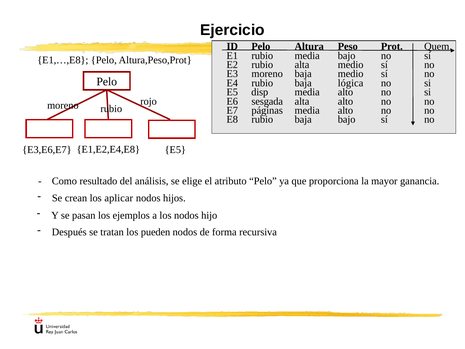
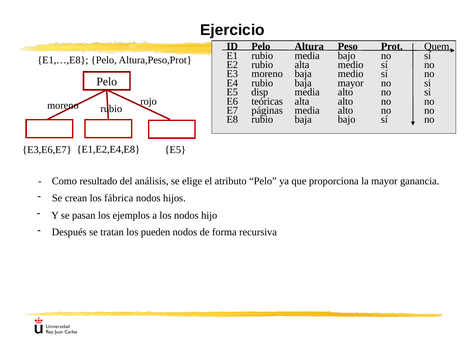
baja lógica: lógica -> mayor (351, 83)
sesgada: sesgada -> teóricas (267, 101)
aplicar: aplicar -> fábrica (119, 198)
